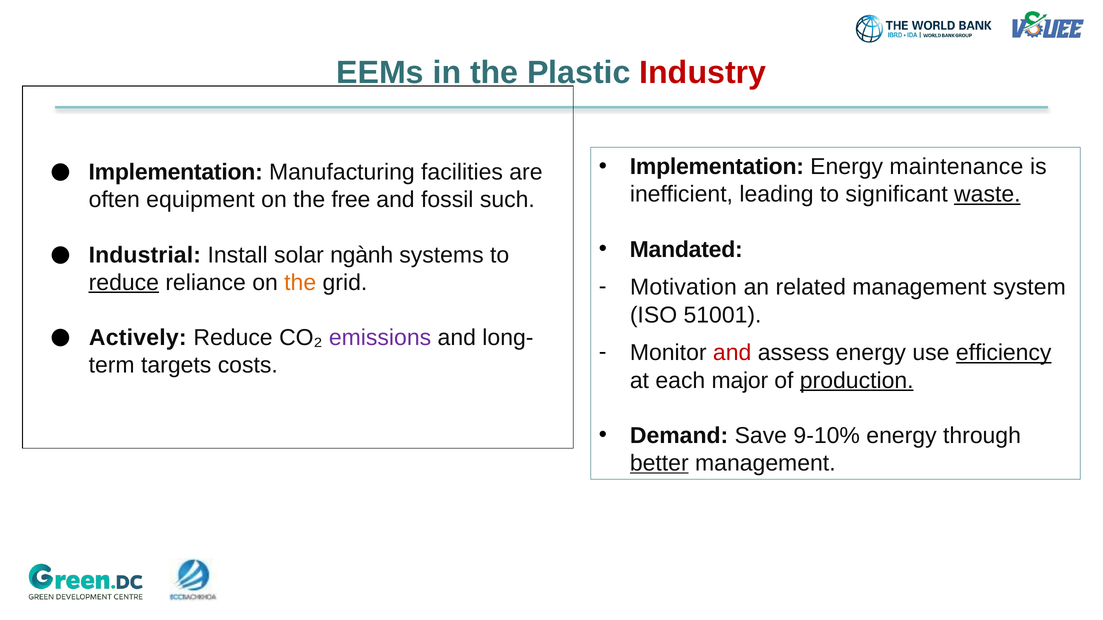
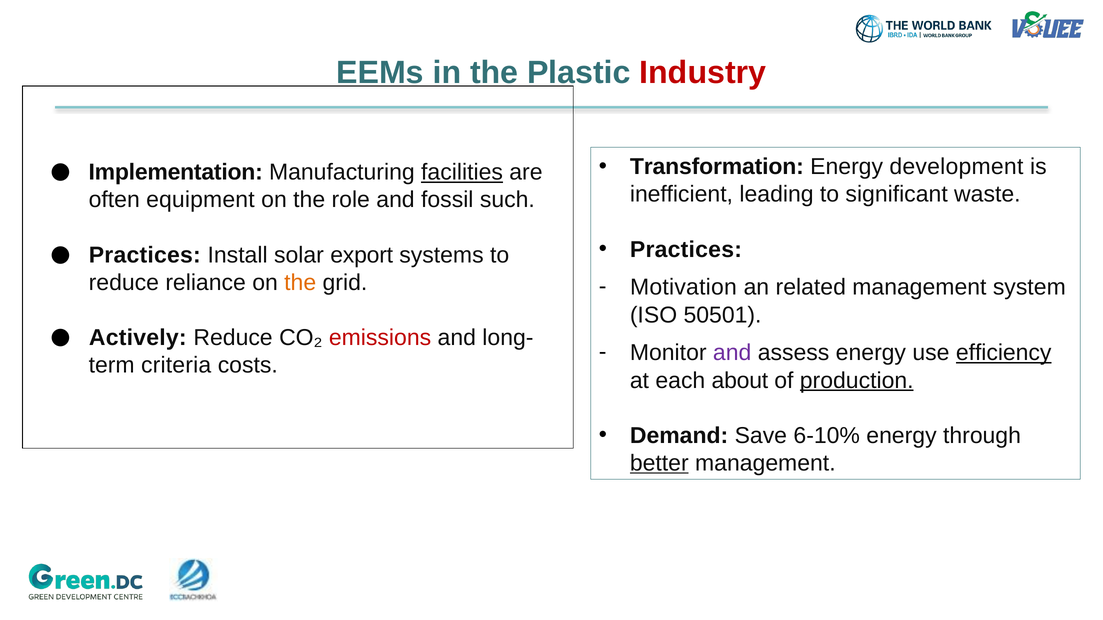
Implementation: Implementation -> Transformation (717, 167)
maintenance: maintenance -> development (956, 167)
facilities underline: none -> present (462, 172)
waste underline: present -> none (987, 194)
free: free -> role (351, 200)
Mandated: Mandated -> Practices (686, 250)
Industrial: Industrial -> Practices (145, 255)
ngành: ngành -> export (362, 255)
reduce underline: present -> none (124, 283)
51001: 51001 -> 50501 (723, 315)
emissions colour: purple -> red (380, 338)
and colour: red -> purple (732, 353)
targets: targets -> criteria (176, 365)
major: major -> about (740, 381)
9-10%: 9-10% -> 6-10% (827, 436)
